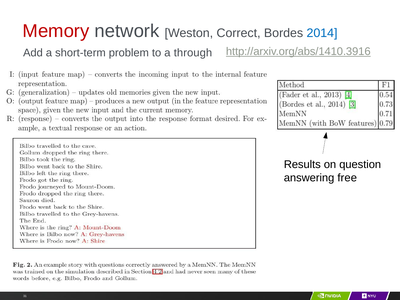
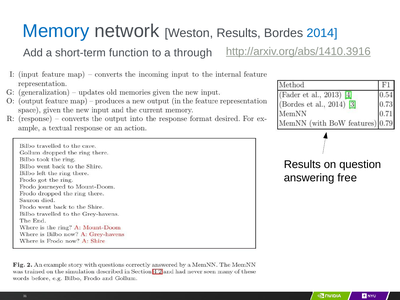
Memory colour: red -> blue (56, 31)
Weston Correct: Correct -> Results (239, 33)
problem: problem -> function (129, 53)
